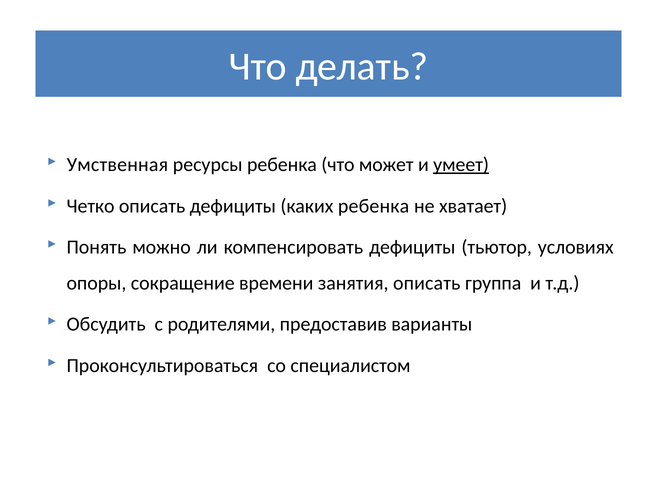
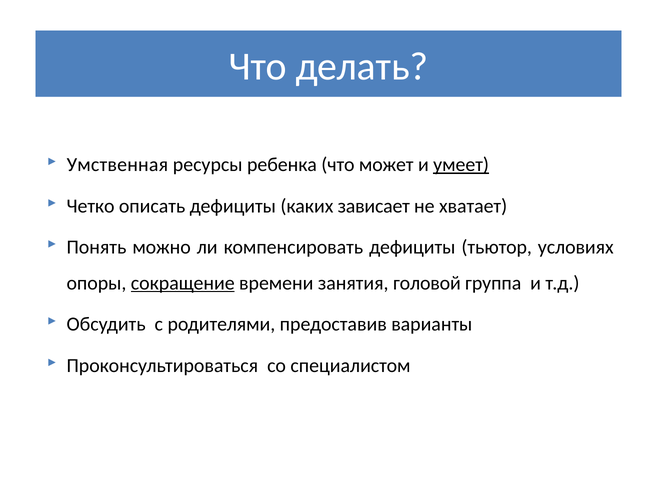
каких ребенка: ребенка -> зависает (374, 206)
сокращение underline: none -> present (183, 283)
занятия описать: описать -> головой (427, 283)
